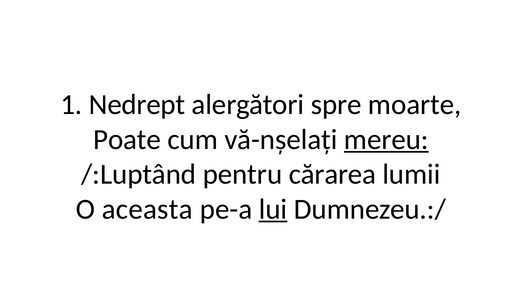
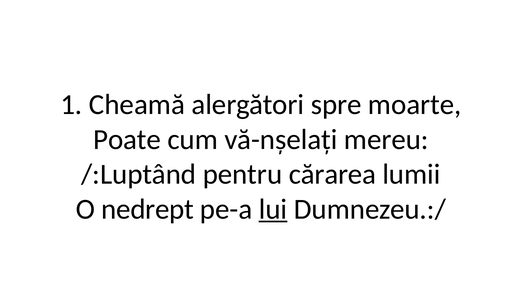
Nedrept: Nedrept -> Cheamă (137, 104)
mereu underline: present -> none (386, 139)
aceasta: aceasta -> nedrept (148, 209)
